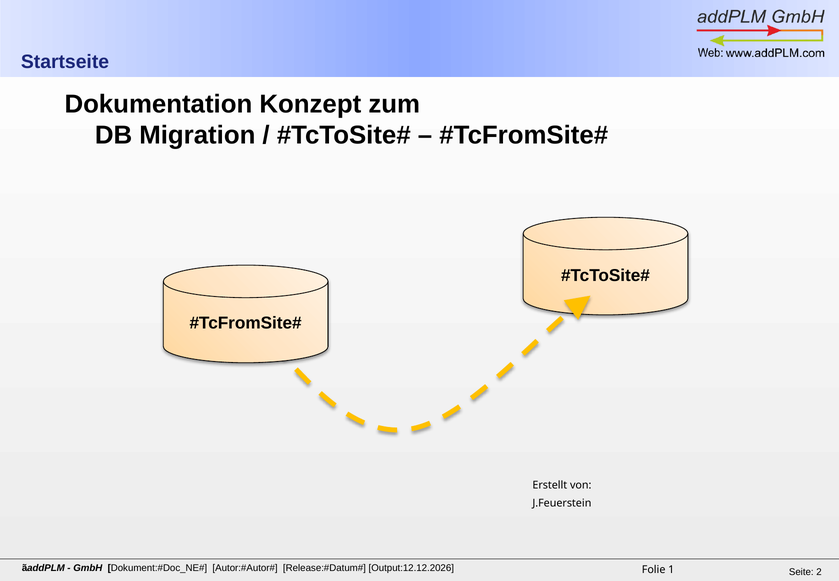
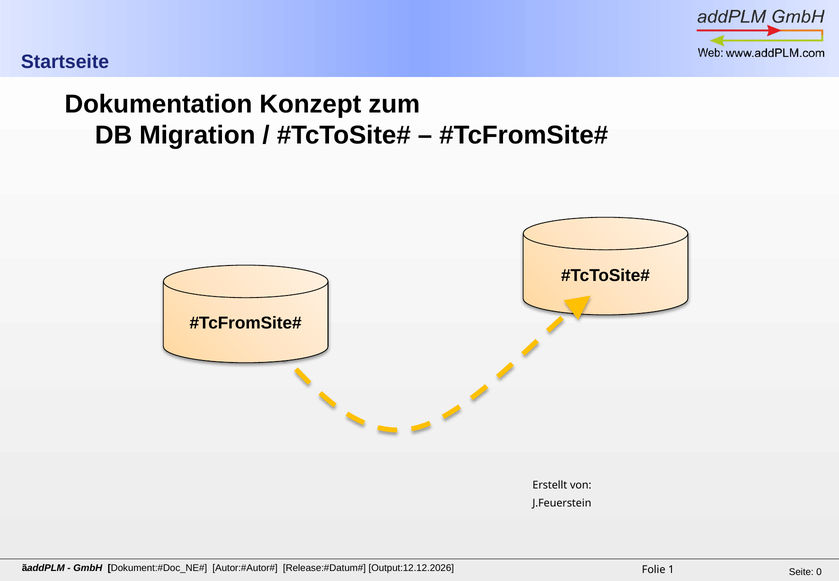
2: 2 -> 0 (819, 572)
